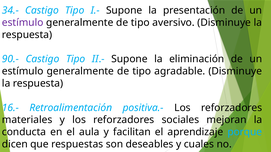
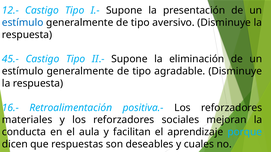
34.-: 34.- -> 12.- (10, 10)
estímulo colour: purple -> blue (23, 23)
90.-: 90.- -> 45.- (10, 59)
